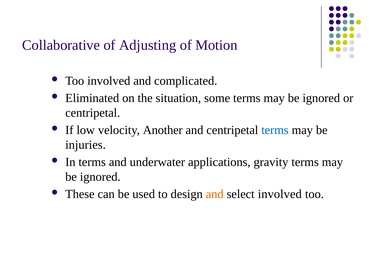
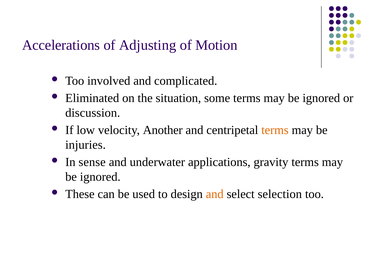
Collaborative: Collaborative -> Accelerations (61, 45)
centripetal: centripetal -> discussion (93, 113)
terms colour: blue -> orange (275, 130)
In terms: terms -> sense (92, 162)
select involved: involved -> selection (280, 194)
